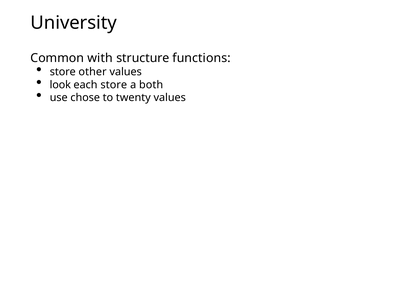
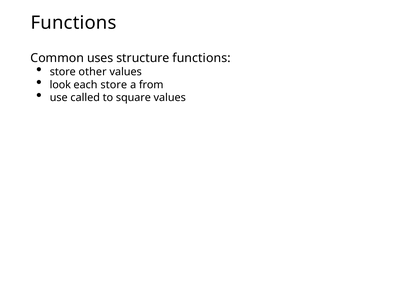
University: University -> Functions (74, 23)
with: with -> uses (100, 58)
both: both -> from (151, 85)
chose: chose -> called (85, 98)
twenty: twenty -> square (133, 98)
